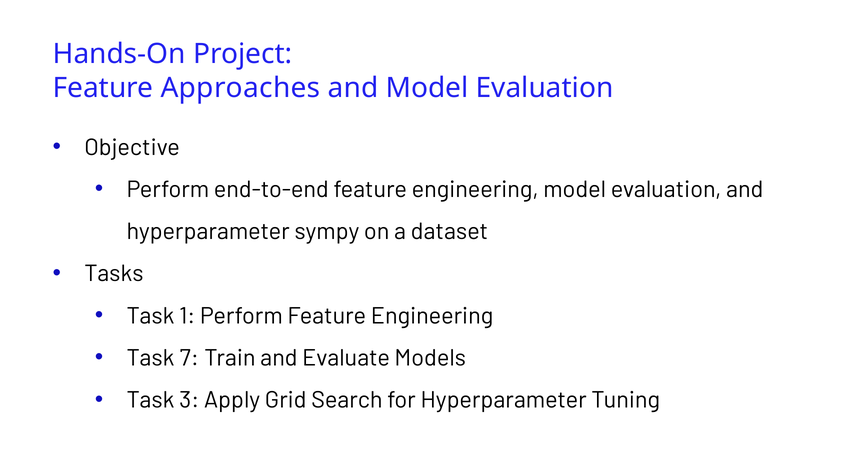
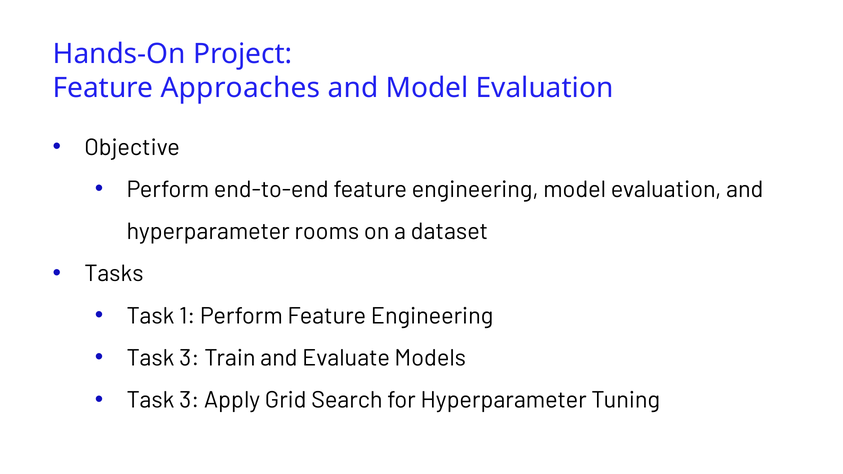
sympy: sympy -> rooms (327, 232)
7: 7 -> 3 (189, 358)
